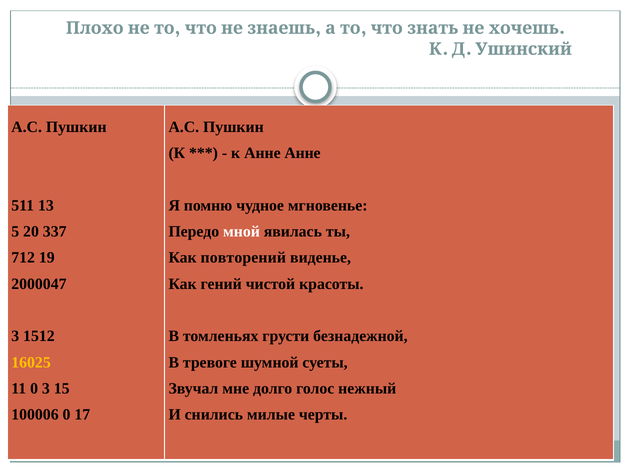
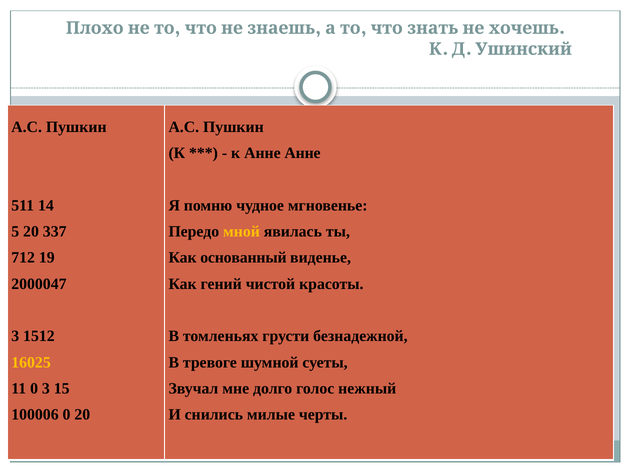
13: 13 -> 14 (46, 205)
мной colour: white -> yellow (241, 232)
повторений: повторений -> основанный (243, 258)
0 17: 17 -> 20 (82, 415)
